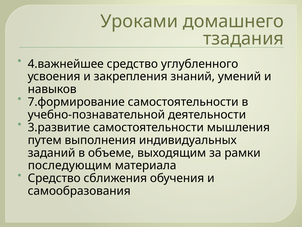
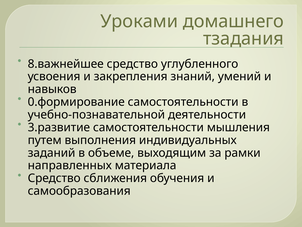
4.важнейшее: 4.важнейшее -> 8.важнейшее (66, 64)
7.формирование: 7.формирование -> 0.формирование (76, 102)
последующим: последующим -> направленных (70, 165)
